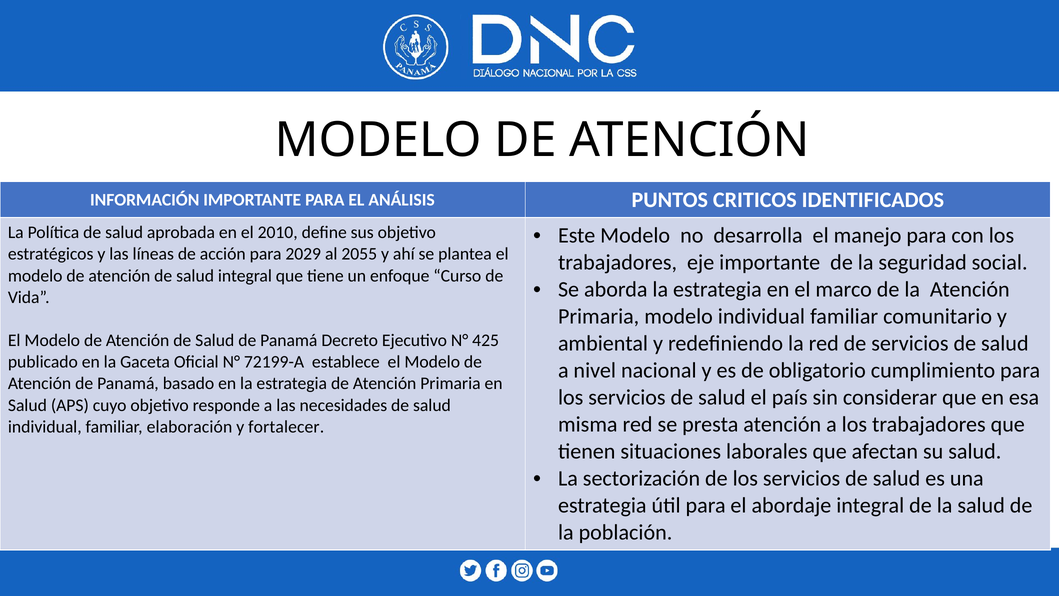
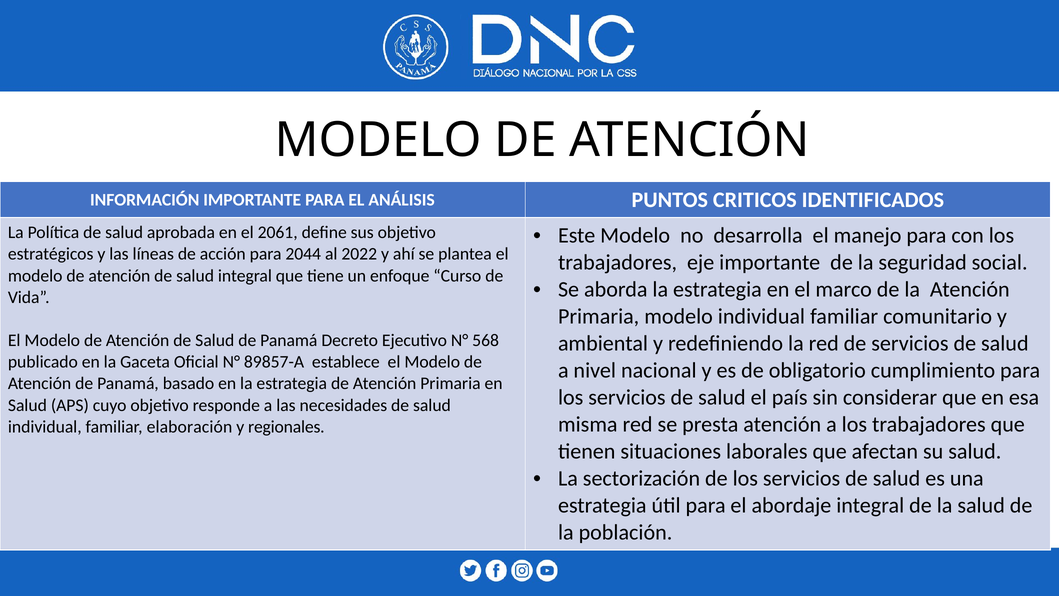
2010: 2010 -> 2061 (278, 232)
2029: 2029 -> 2044 (303, 254)
2055: 2055 -> 2022 (359, 254)
425: 425 -> 568 (486, 340)
72199-A: 72199-A -> 89857-A (274, 362)
fortalecer: fortalecer -> regionales (286, 427)
